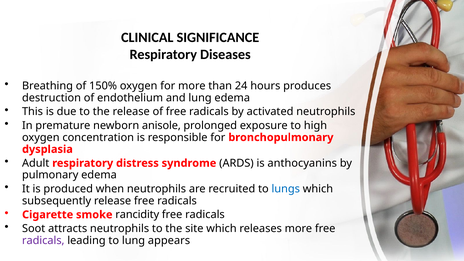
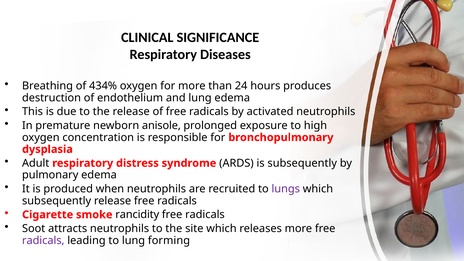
150%: 150% -> 434% (103, 86)
is anthocyanins: anthocyanins -> subsequently (302, 163)
lungs colour: blue -> purple (286, 189)
appears: appears -> forming (169, 240)
